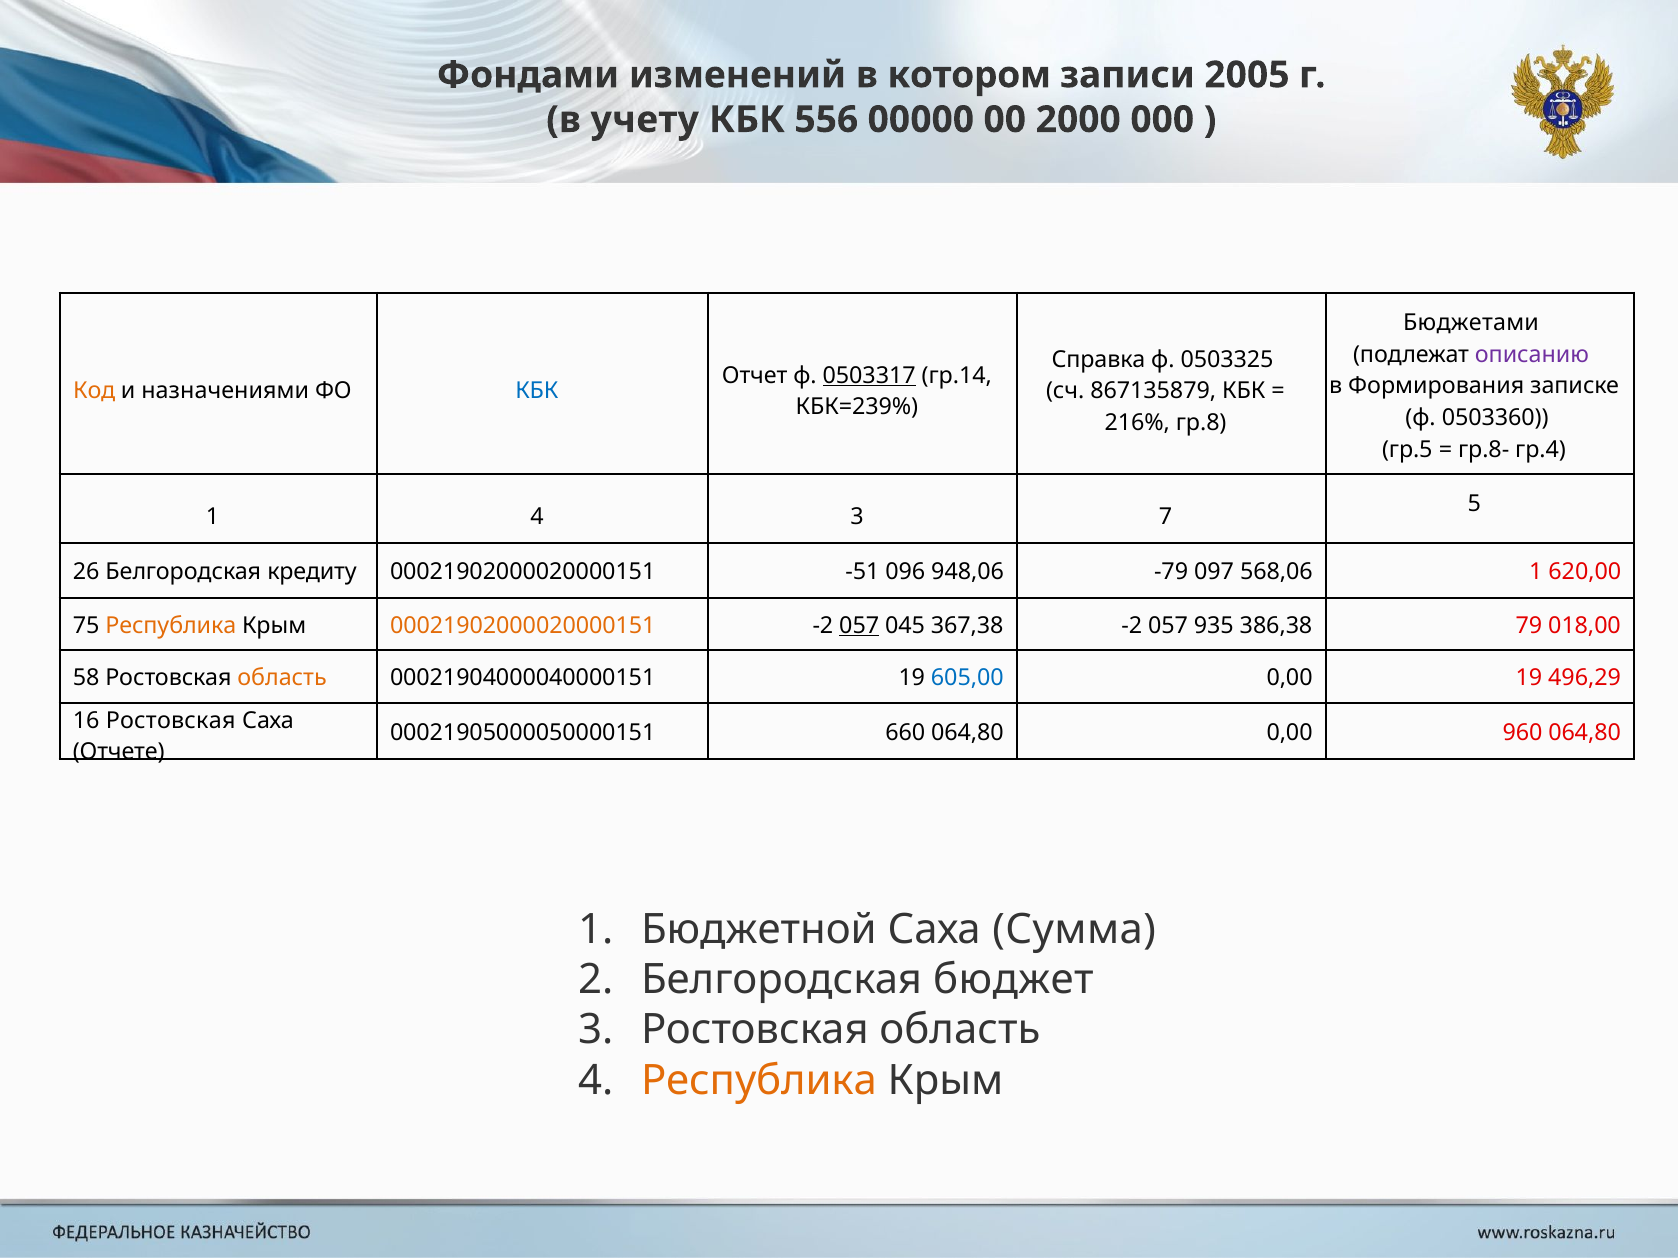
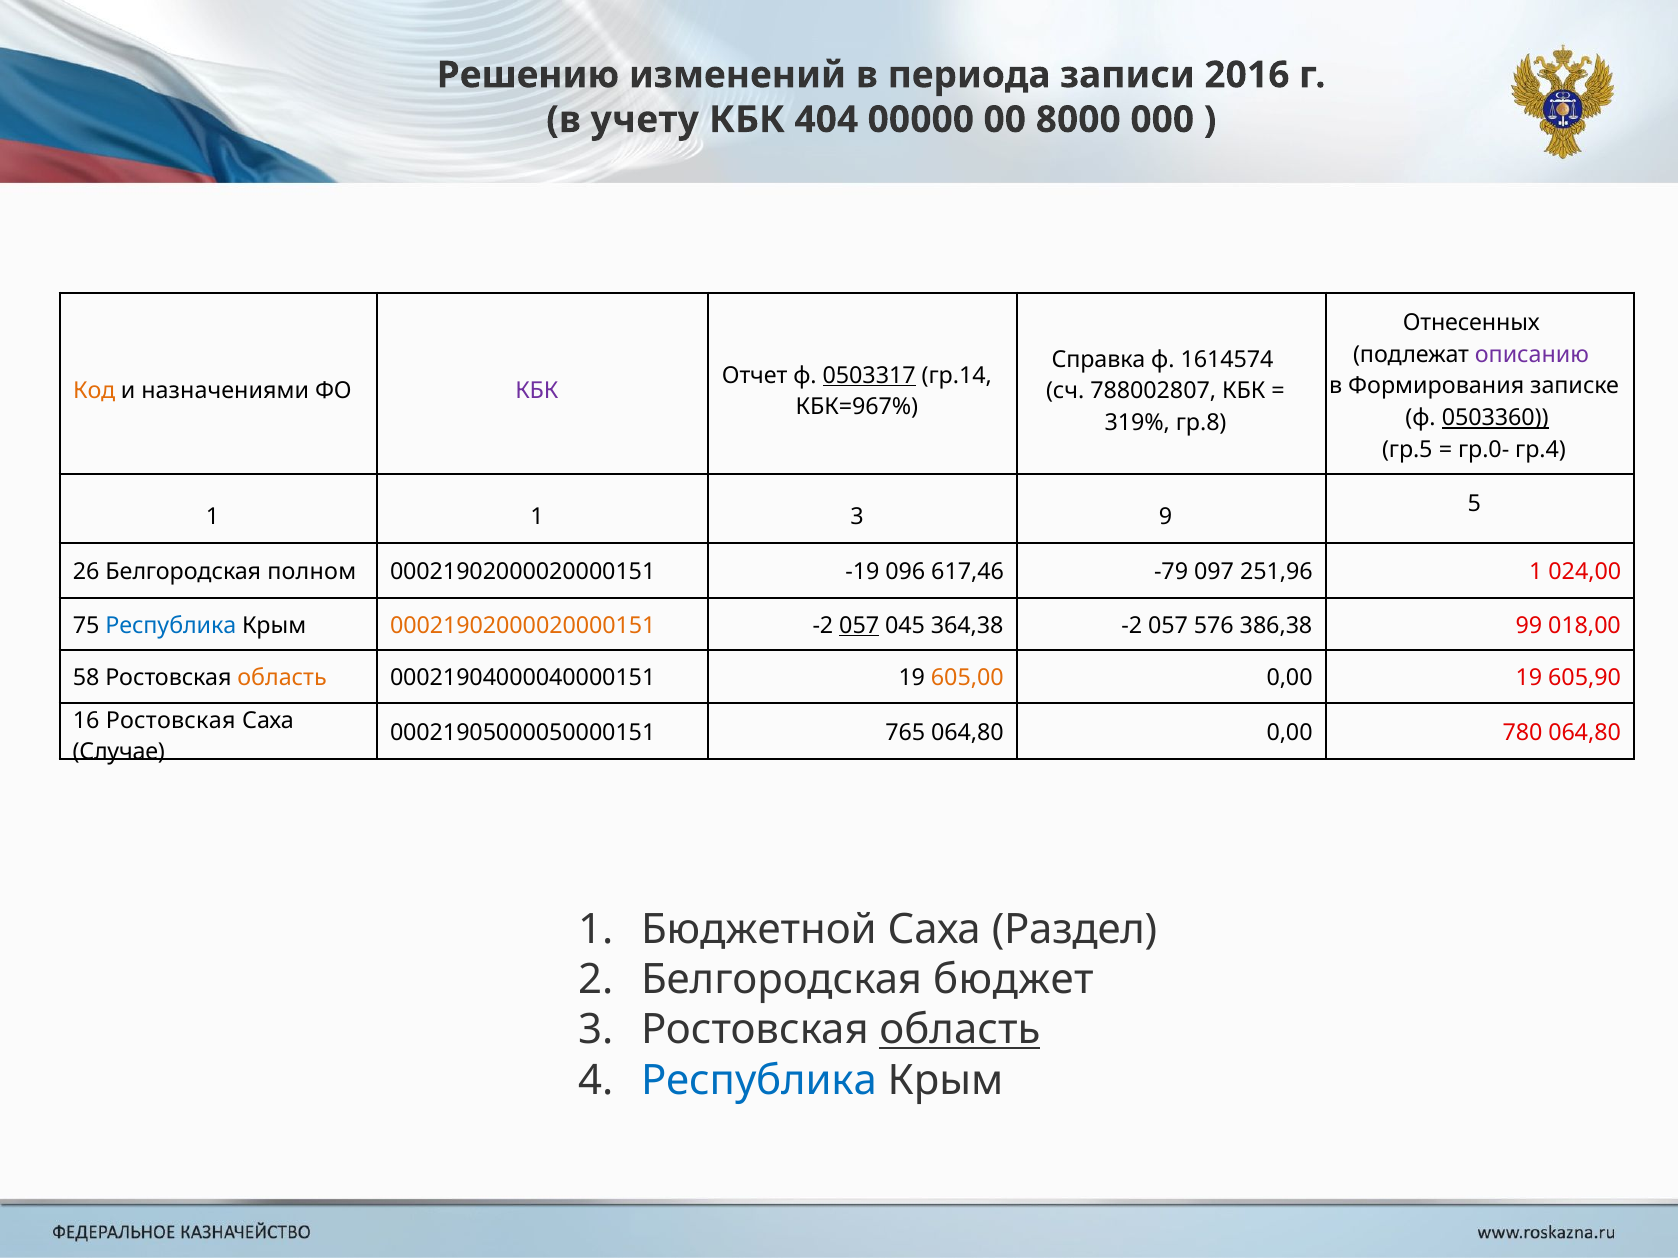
Фондами: Фондами -> Решению (528, 75)
котором: котором -> периода (969, 75)
2005: 2005 -> 2016 (1247, 75)
556: 556 -> 404 (826, 120)
2000: 2000 -> 8000 (1078, 120)
Бюджетами: Бюджетами -> Отнесенных (1471, 323)
0503325: 0503325 -> 1614574 (1227, 360)
КБК colour: blue -> purple (537, 391)
867135879: 867135879 -> 788002807 (1153, 391)
КБК=239%: КБК=239% -> КБК=967% (857, 407)
0503360 underline: none -> present (1495, 418)
216%: 216% -> 319% (1137, 423)
гр.8-: гр.8- -> гр.0- (1484, 450)
1 4: 4 -> 1 (537, 517)
7: 7 -> 9 (1166, 517)
кредиту: кредиту -> полном (312, 572)
-51: -51 -> -19 (862, 572)
948,06: 948,06 -> 617,46 (968, 572)
568,06: 568,06 -> 251,96 (1276, 572)
620,00: 620,00 -> 024,00 (1585, 572)
Республика colour: orange -> blue (171, 626)
367,38: 367,38 -> 364,38 (967, 626)
935: 935 -> 576 (1214, 626)
79: 79 -> 99 (1529, 626)
605,00 colour: blue -> orange (967, 679)
496,29: 496,29 -> 605,90 (1585, 679)
660: 660 -> 765 (905, 733)
960: 960 -> 780 (1522, 733)
Отчете: Отчете -> Случае (119, 752)
Сумма: Сумма -> Раздел (1075, 930)
область underline: none -> present (960, 1030)
Республика colour: orange -> blue (759, 1081)
